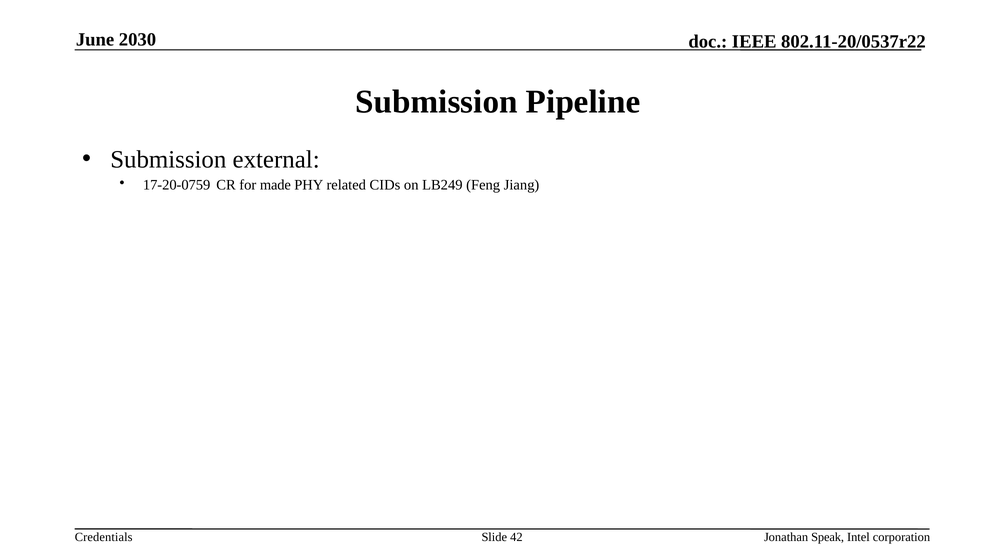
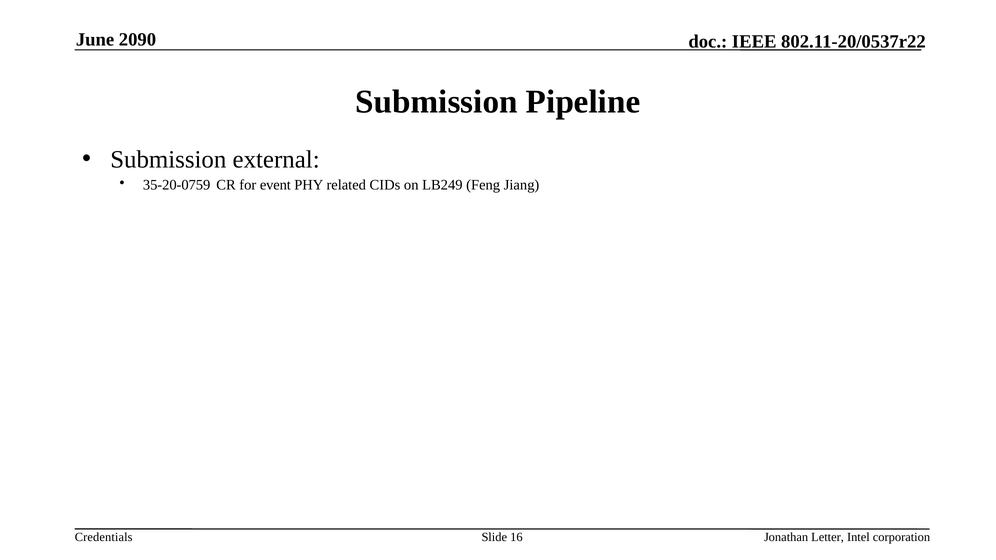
2030: 2030 -> 2090 (137, 40)
17-20-0759: 17-20-0759 -> 35-20-0759 (177, 185)
made: made -> event (275, 185)
42: 42 -> 16 (516, 537)
Speak: Speak -> Letter (828, 537)
